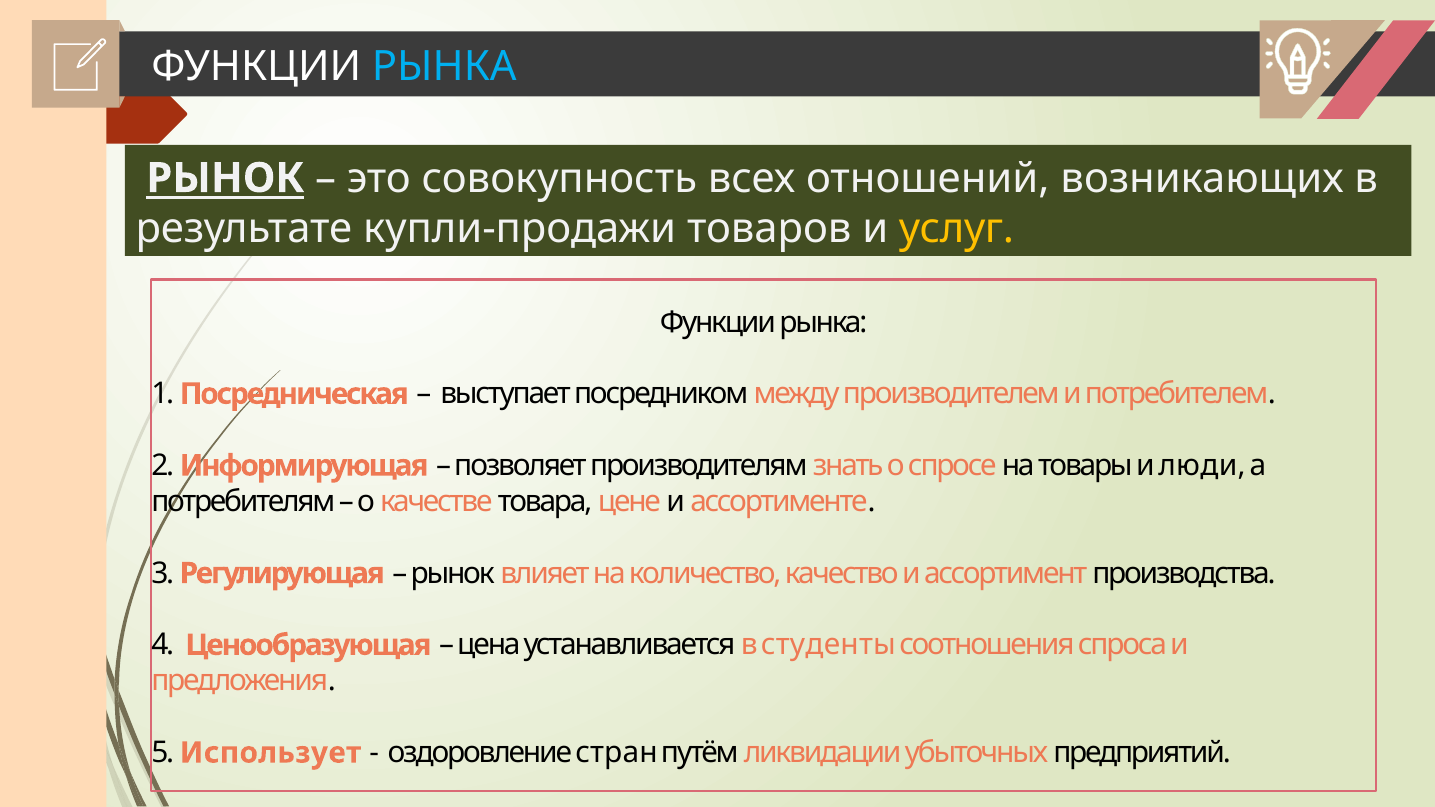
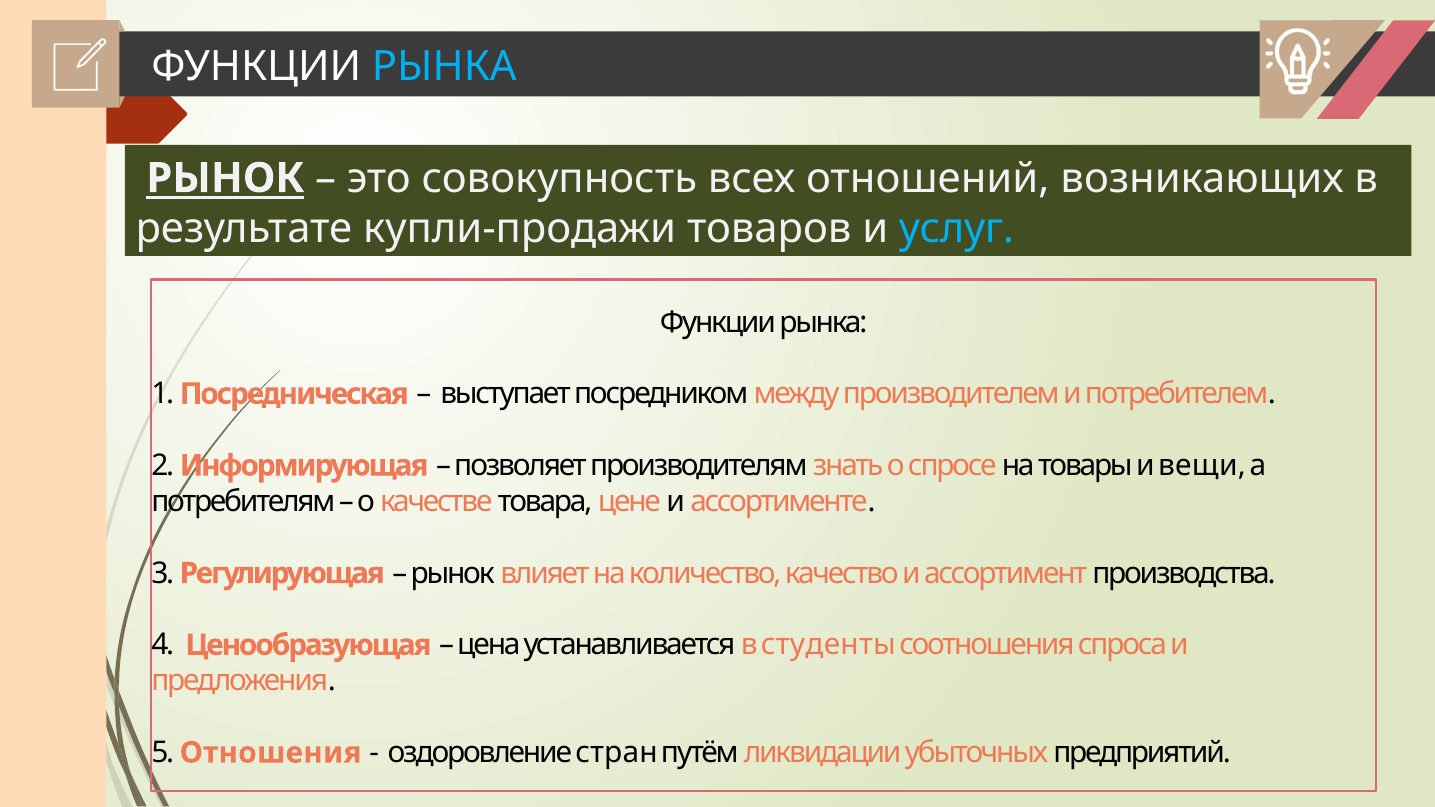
услуг colour: yellow -> light blue (956, 229)
люди: люди -> вещи (1202, 466)
Использует: Использует -> Отношения (271, 753)
